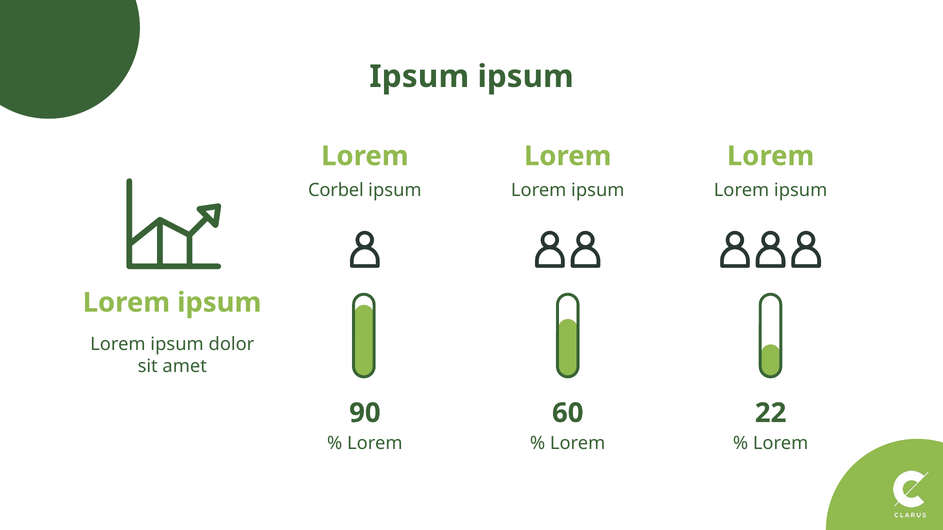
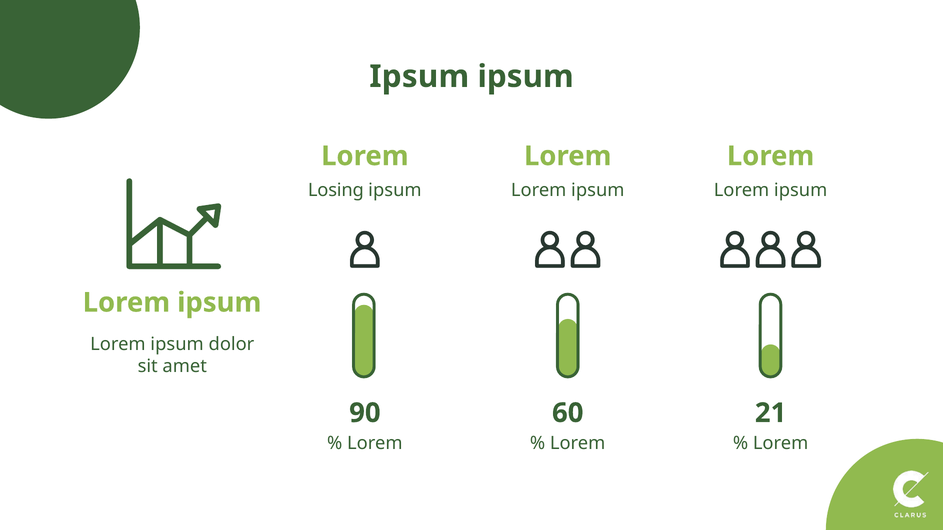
Corbel: Corbel -> Losing (336, 190)
22: 22 -> 21 (771, 413)
